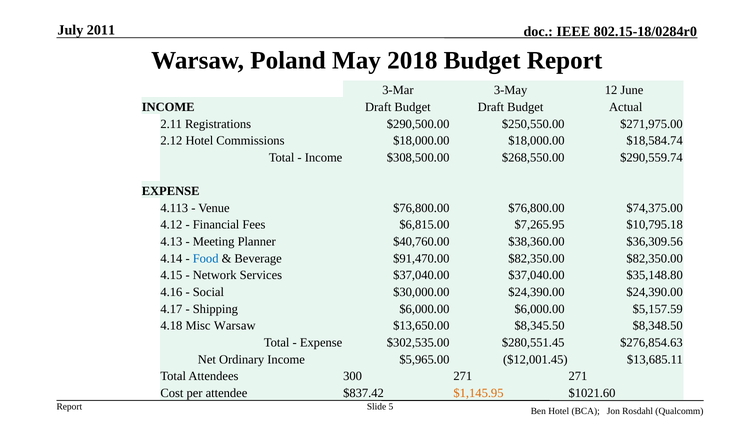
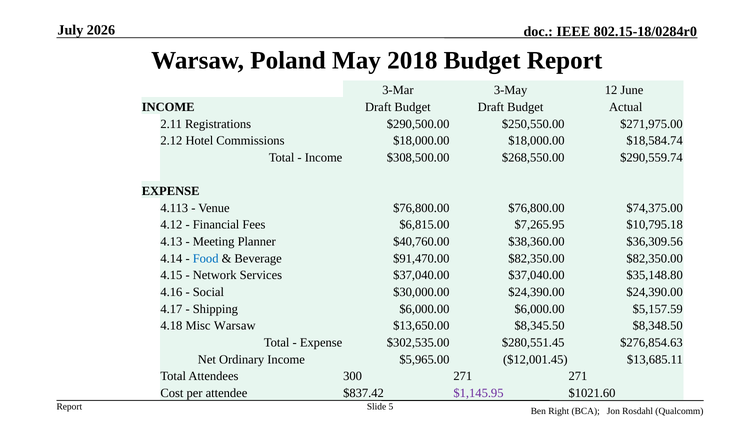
2011: 2011 -> 2026 (101, 30)
$1,145.95 colour: orange -> purple (479, 393)
Ben Hotel: Hotel -> Right (559, 412)
